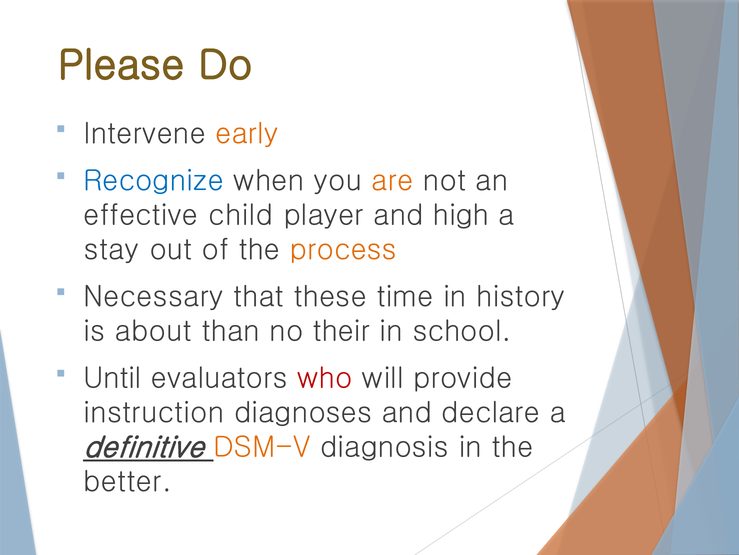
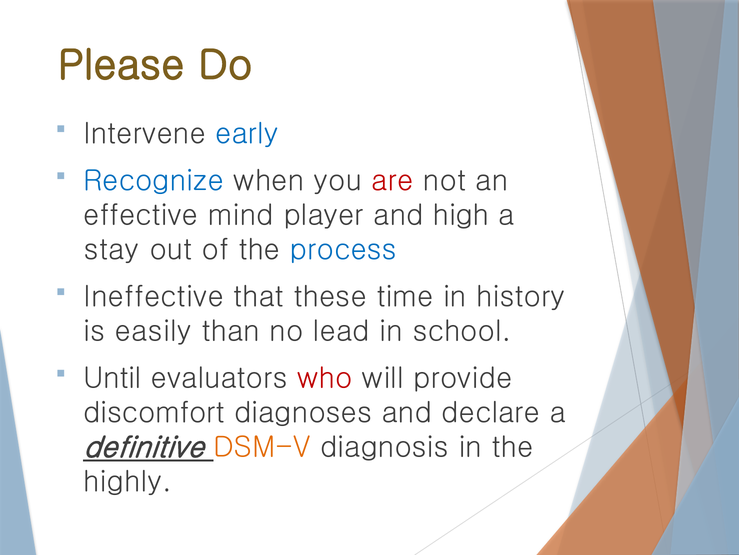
early colour: orange -> blue (247, 134)
are colour: orange -> red (392, 181)
child: child -> mind (241, 215)
process colour: orange -> blue (343, 250)
Necessary: Necessary -> Ineffective (154, 296)
about: about -> easily (153, 331)
their: their -> lead (341, 331)
instruction: instruction -> discomfort (154, 412)
better: better -> highly (127, 481)
